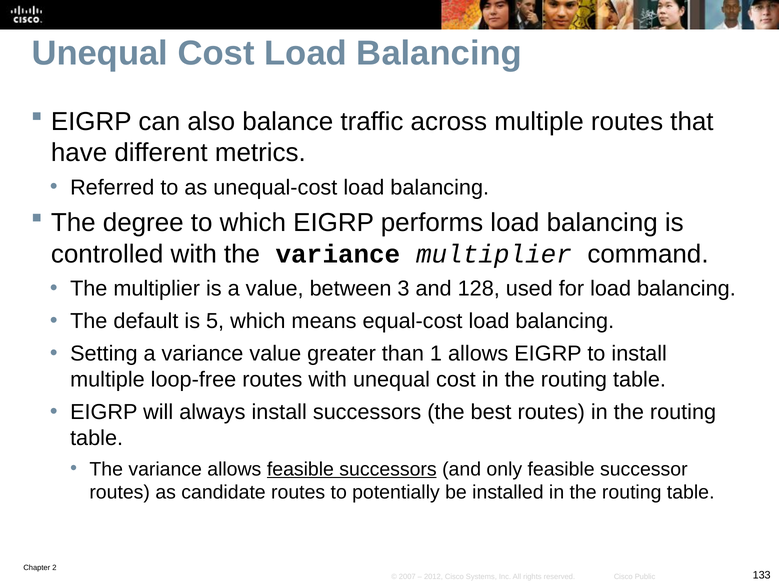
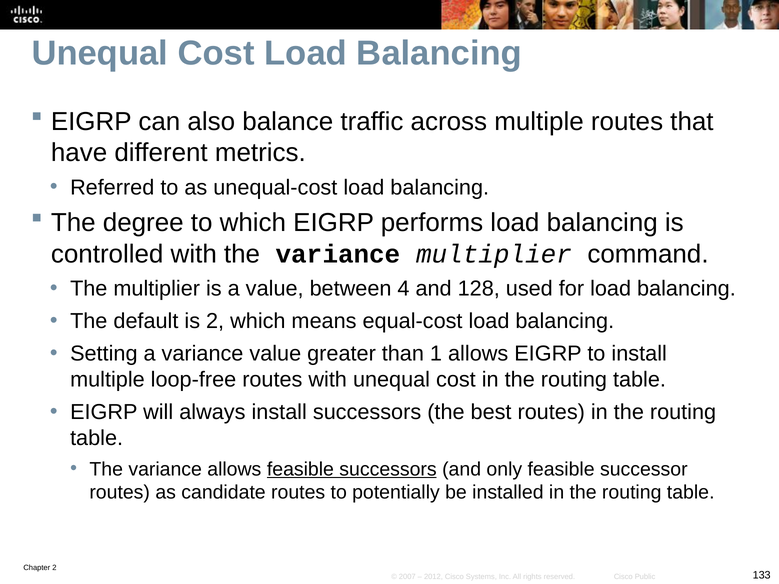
3: 3 -> 4 (403, 289)
is 5: 5 -> 2 (215, 321)
